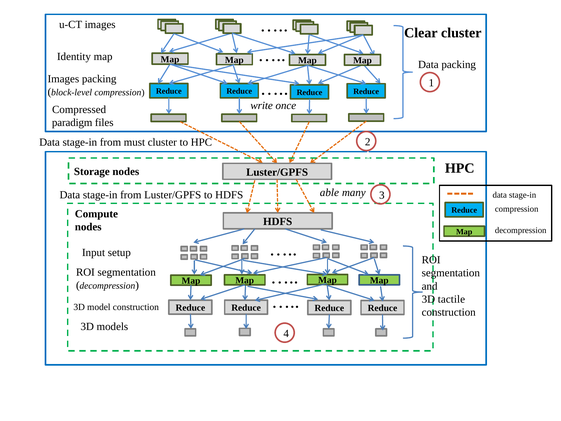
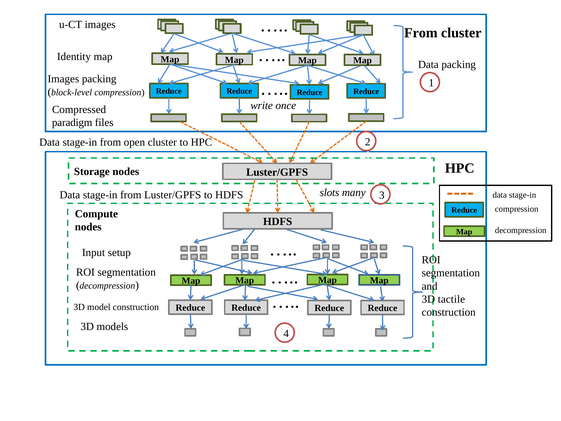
Clear: Clear -> From (421, 33)
must: must -> open (134, 142)
able: able -> slots (330, 192)
